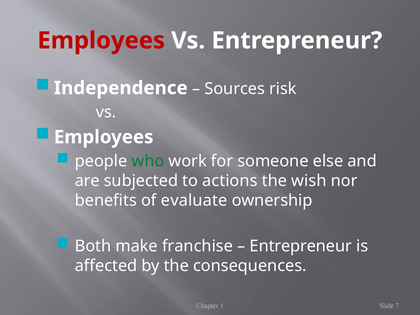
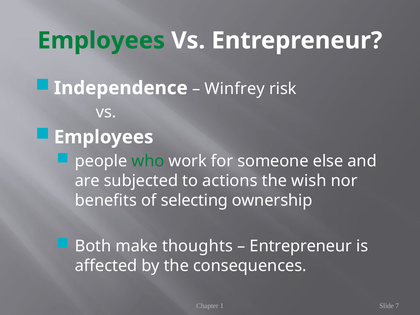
Employees colour: red -> green (101, 41)
Sources: Sources -> Winfrey (235, 89)
evaluate: evaluate -> selecting (194, 200)
franchise: franchise -> thoughts (197, 246)
